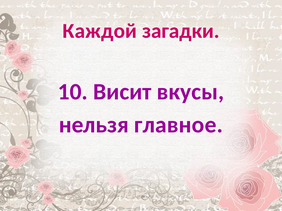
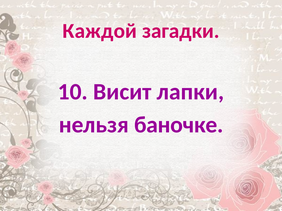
вкусы: вкусы -> лапки (190, 92)
главное: главное -> баночке (179, 125)
